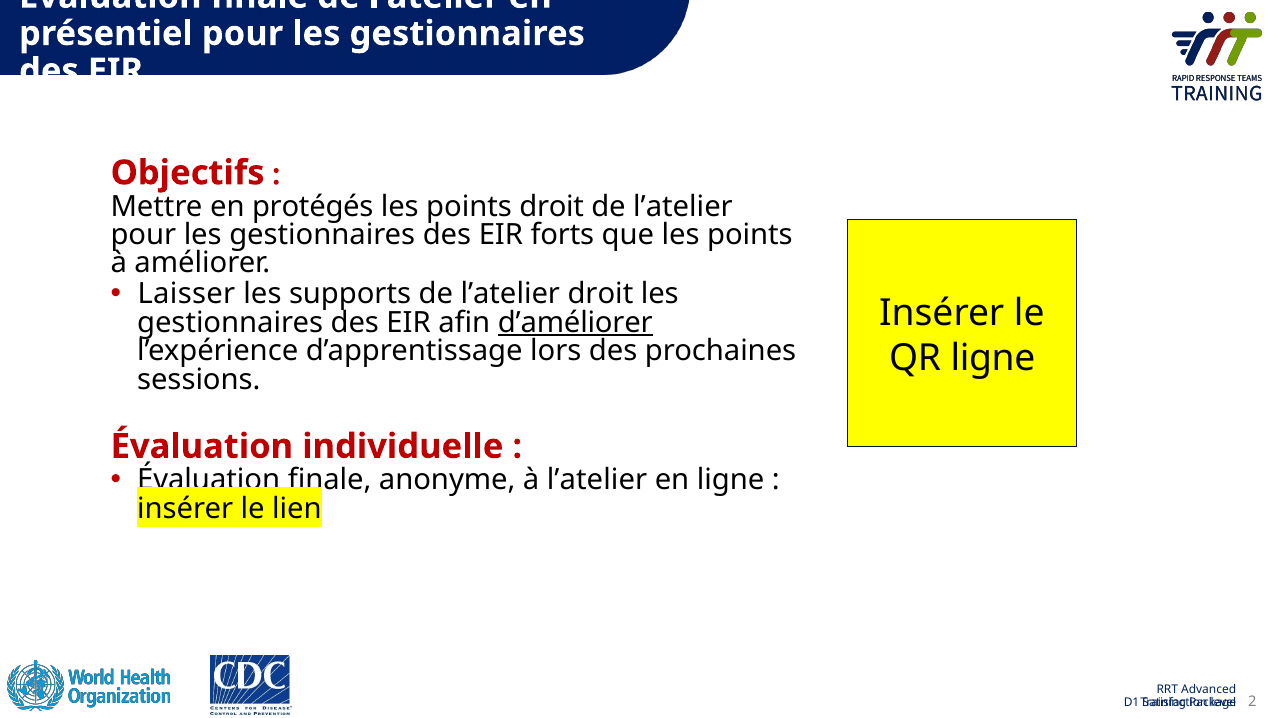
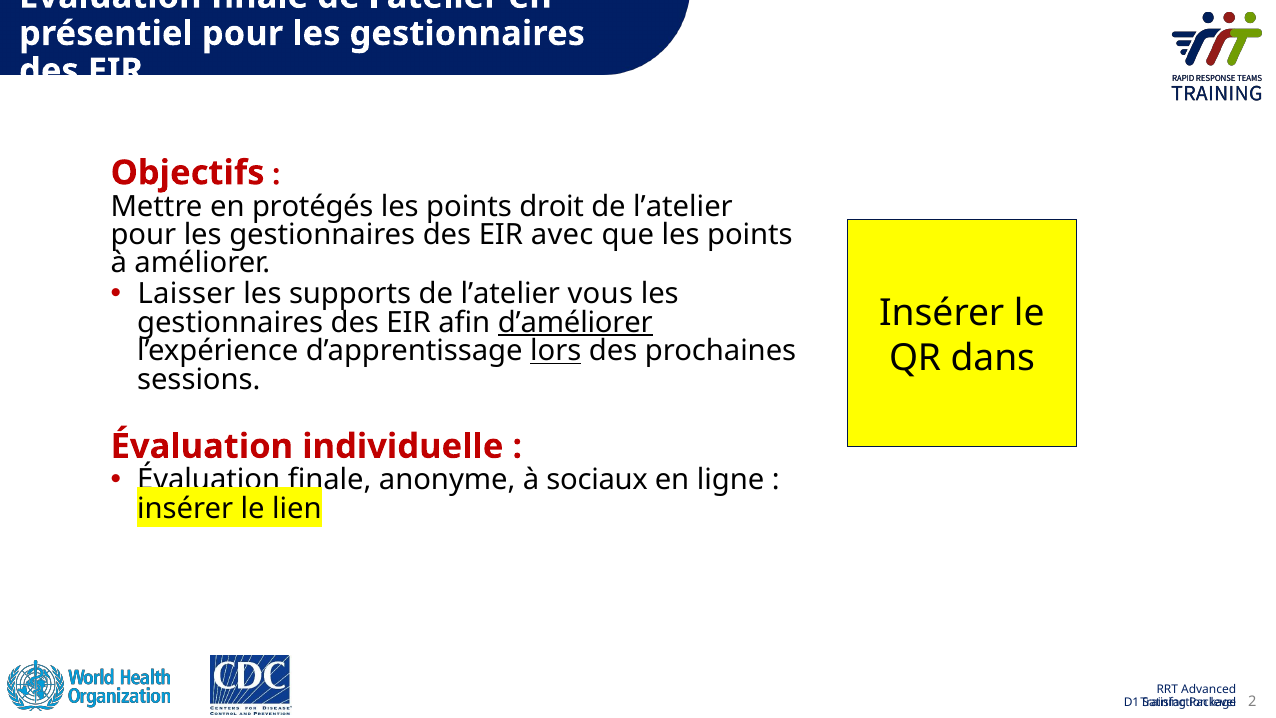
forts: forts -> avec (562, 235)
lʼatelier droit: droit -> vous (600, 294)
lors underline: none -> present (556, 351)
QR ligne: ligne -> dans (993, 358)
à lʼatelier: lʼatelier -> sociaux (597, 480)
